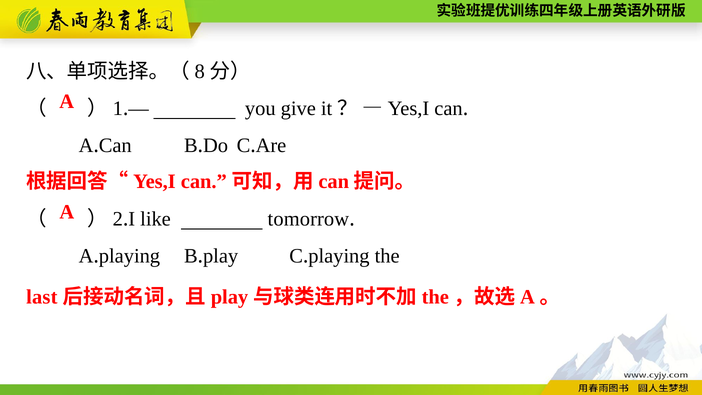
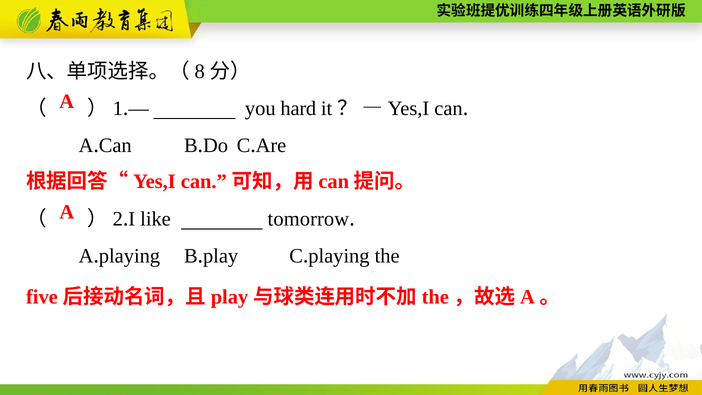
give: give -> hard (298, 109)
last: last -> five (42, 297)
